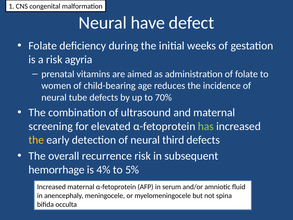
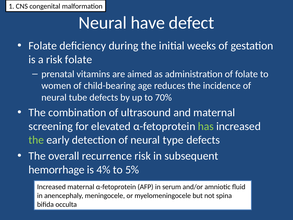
risk agyria: agyria -> folate (79, 59)
the colour: yellow -> light green (36, 140)
third: third -> type (173, 140)
